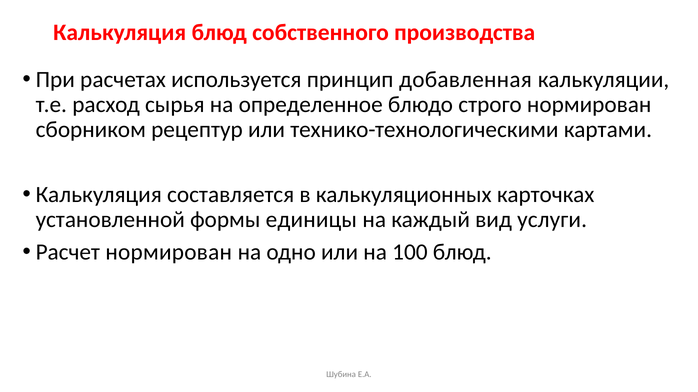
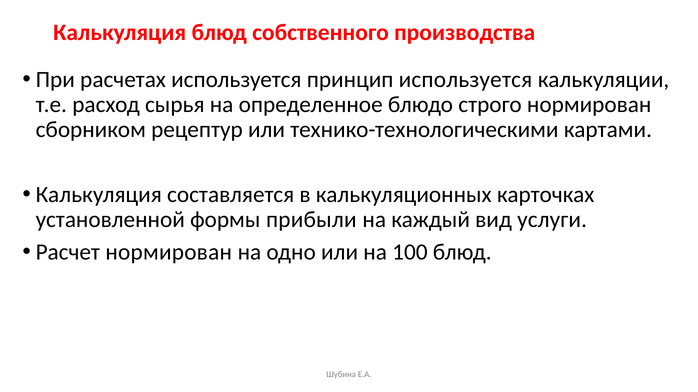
принцип добавленная: добавленная -> используется (465, 80)
единицы: единицы -> прибыли (311, 220)
